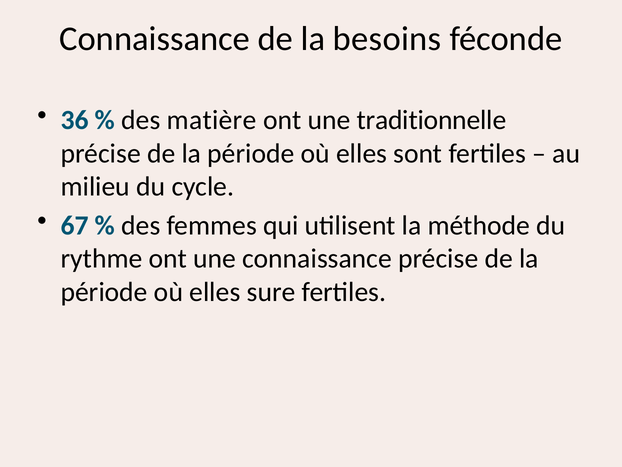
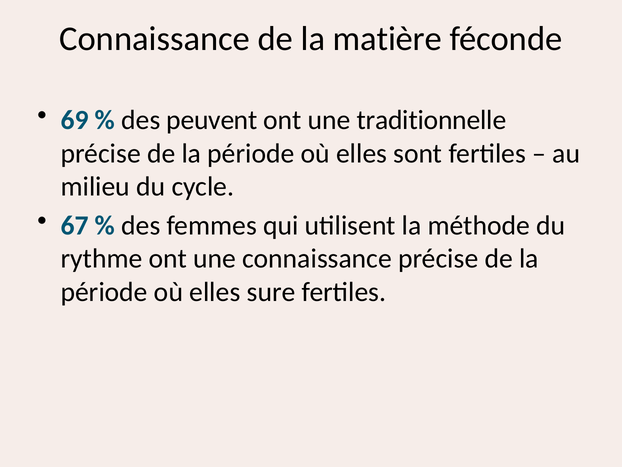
besoins: besoins -> matière (387, 39)
36: 36 -> 69 (75, 120)
matière: matière -> peuvent (212, 120)
